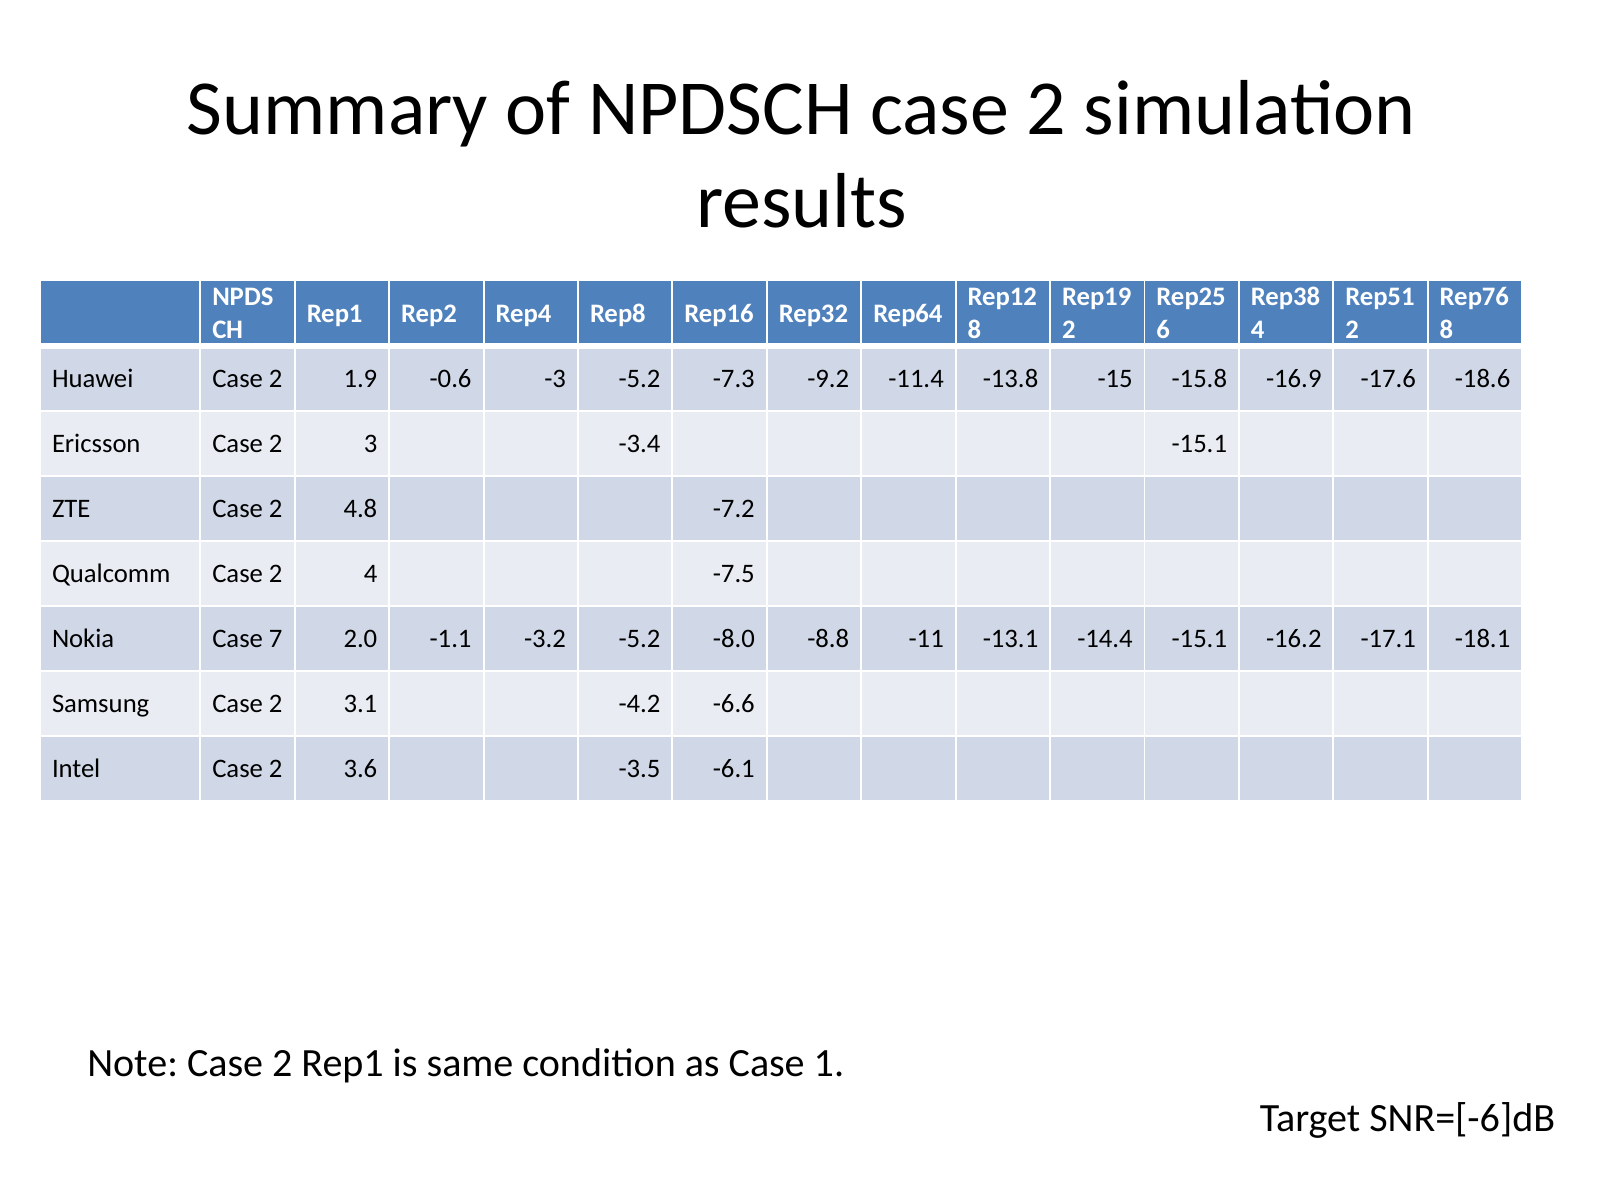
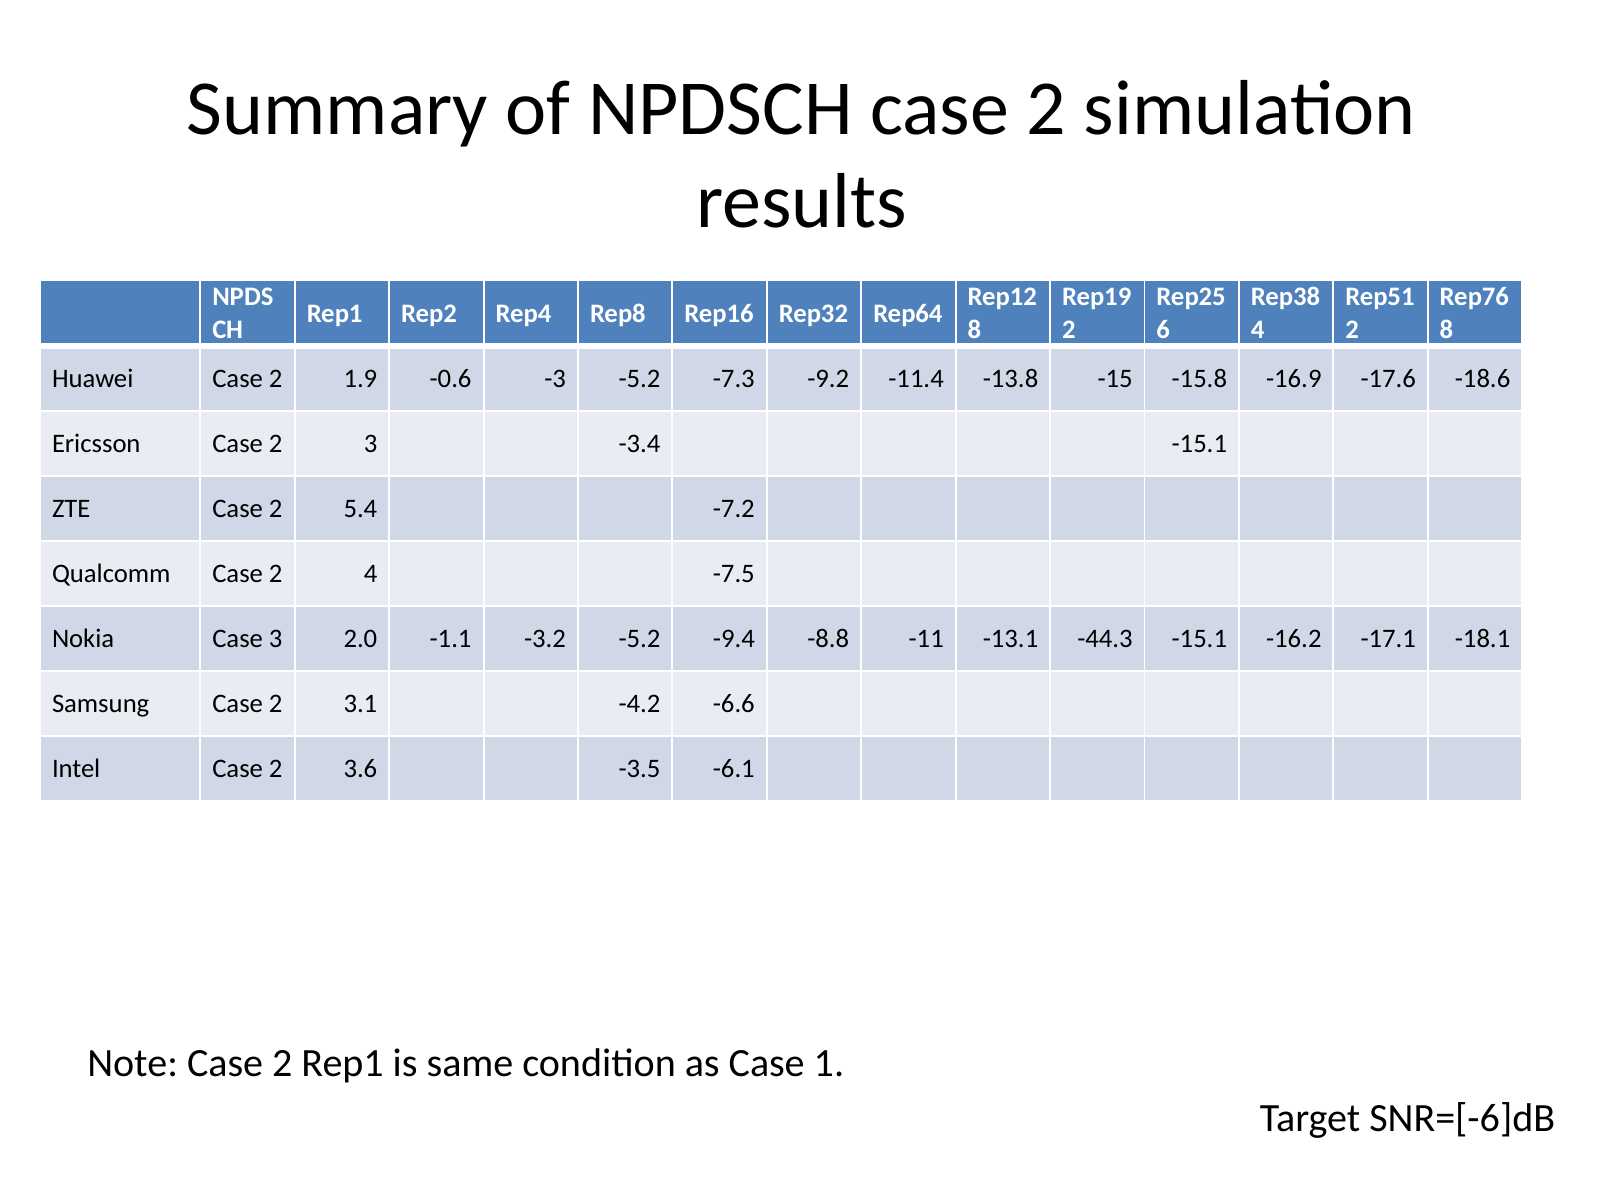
4.8: 4.8 -> 5.4 (360, 509)
Case 7: 7 -> 3 (276, 639)
-8.0: -8.0 -> -9.4 (734, 639)
-14.4: -14.4 -> -44.3 (1105, 639)
